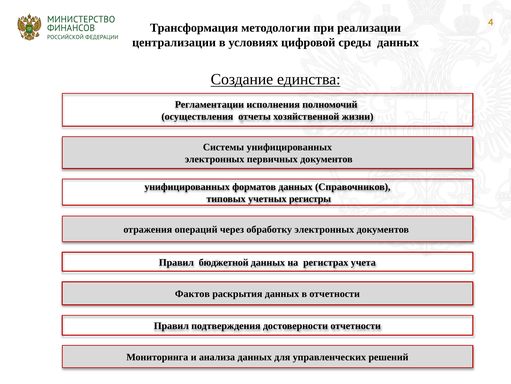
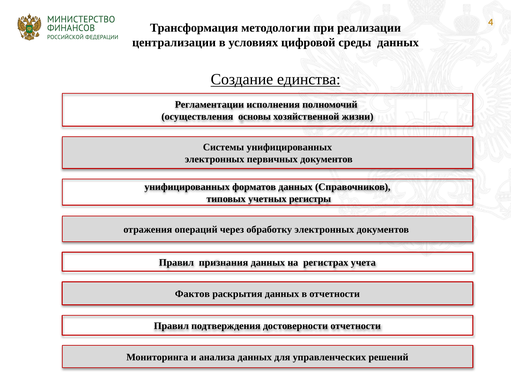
отчеты: отчеты -> основы (255, 116)
бюджетной: бюджетной -> признания (224, 262)
